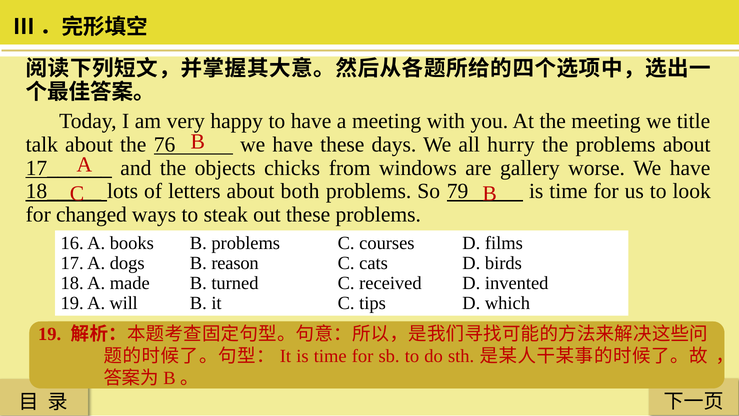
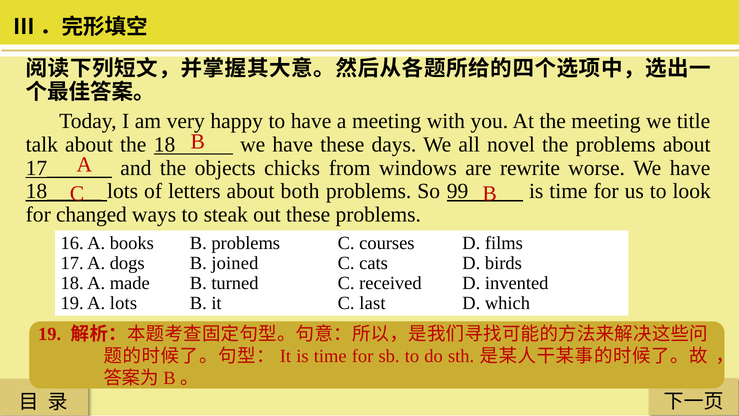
the 76: 76 -> 18 (165, 145)
hurry: hurry -> novel (511, 145)
gallery: gallery -> rewrite (530, 168)
79: 79 -> 99 (458, 191)
reason: reason -> joined (235, 263)
A will: will -> lots (123, 303)
tips: tips -> last (372, 303)
